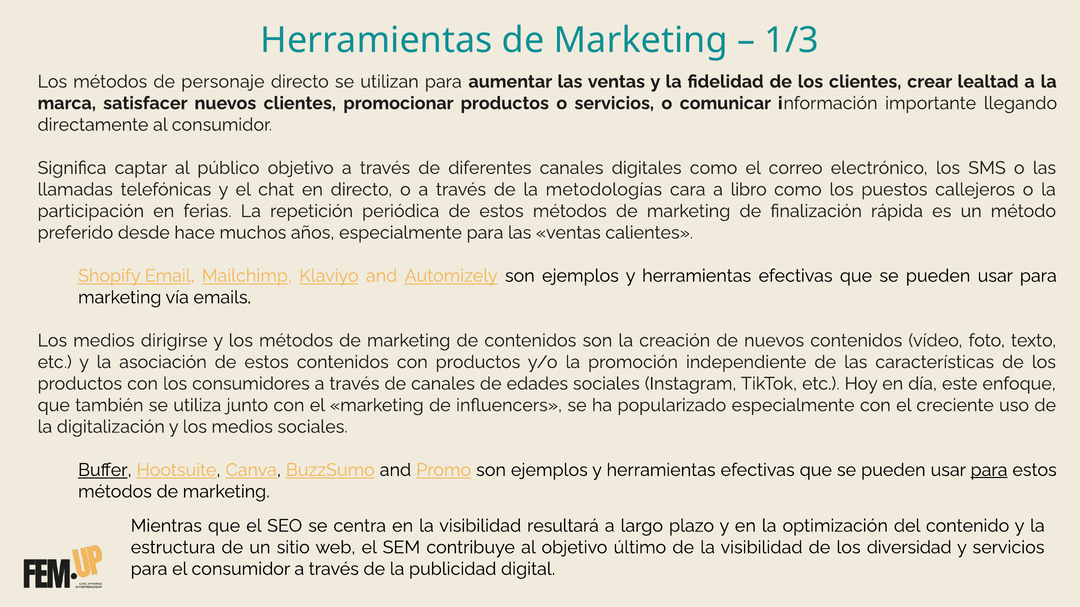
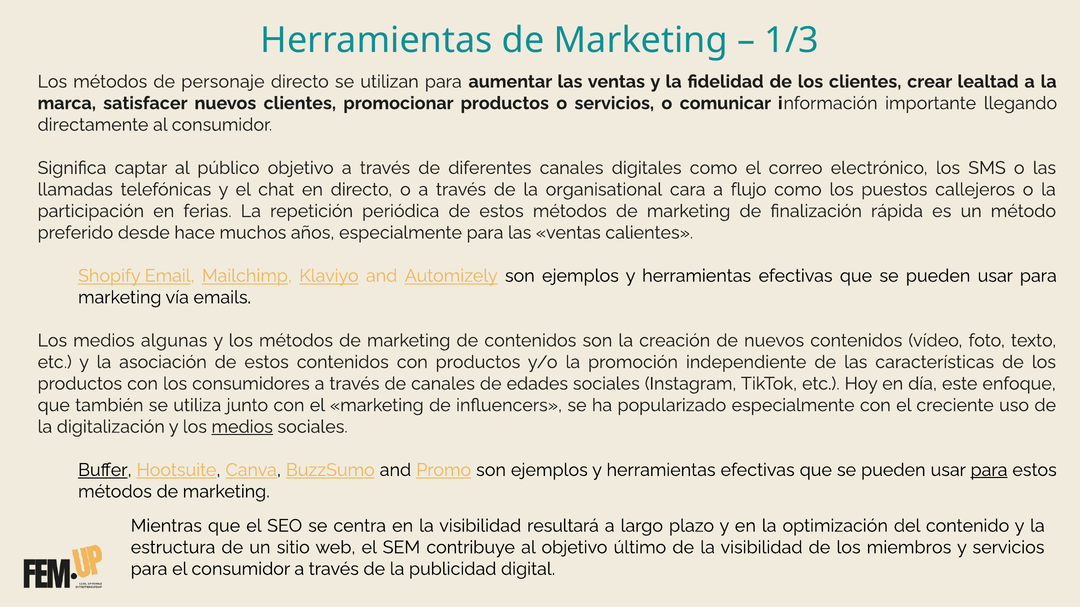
metodologías: metodologías -> organisational (604, 190)
libro: libro -> flujo (749, 190)
dirigirse: dirigirse -> algunas (174, 341)
medios underline: none -> present (242, 427)
diversidad: diversidad -> miembros (909, 548)
